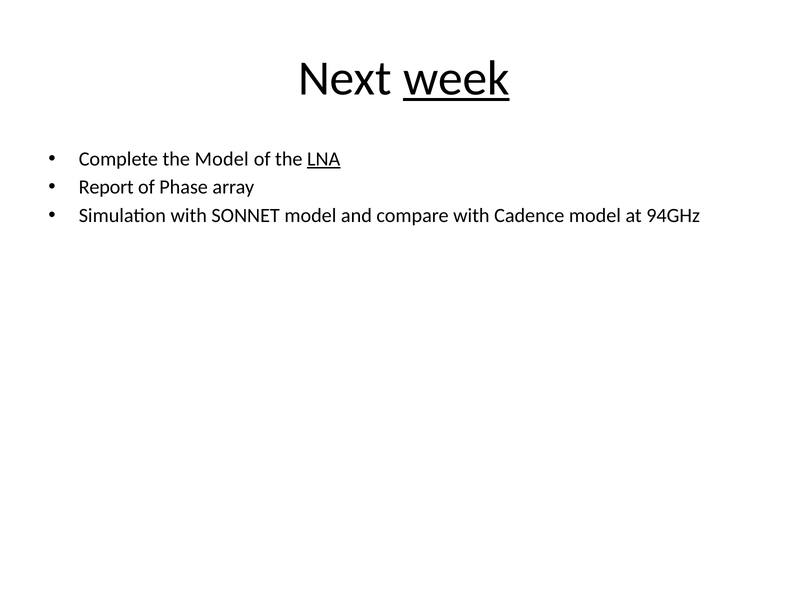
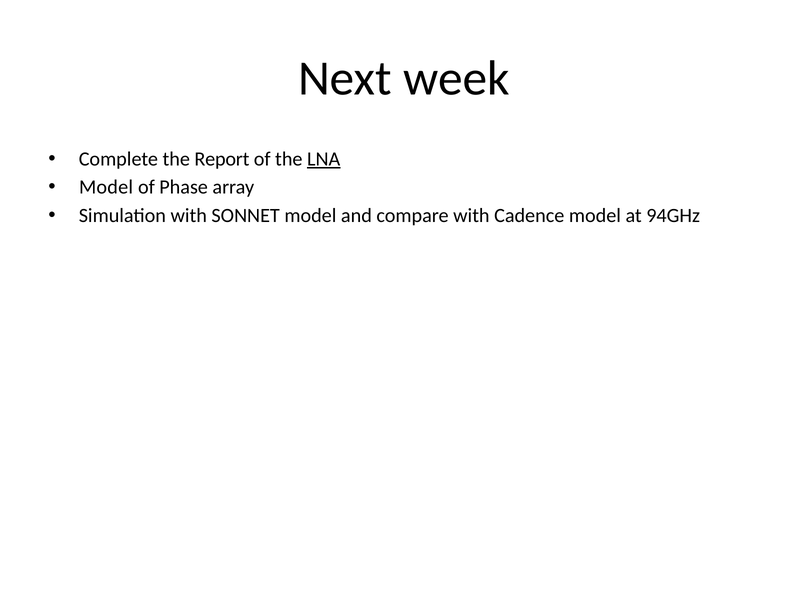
week underline: present -> none (456, 78)
the Model: Model -> Report (222, 159)
Report: Report -> Model (106, 187)
